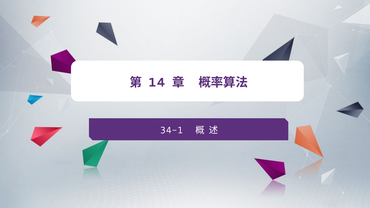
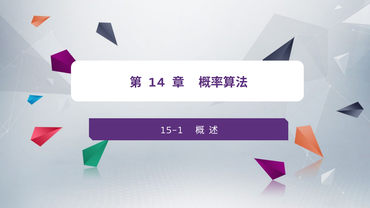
34-1: 34-1 -> 15-1 (172, 130)
